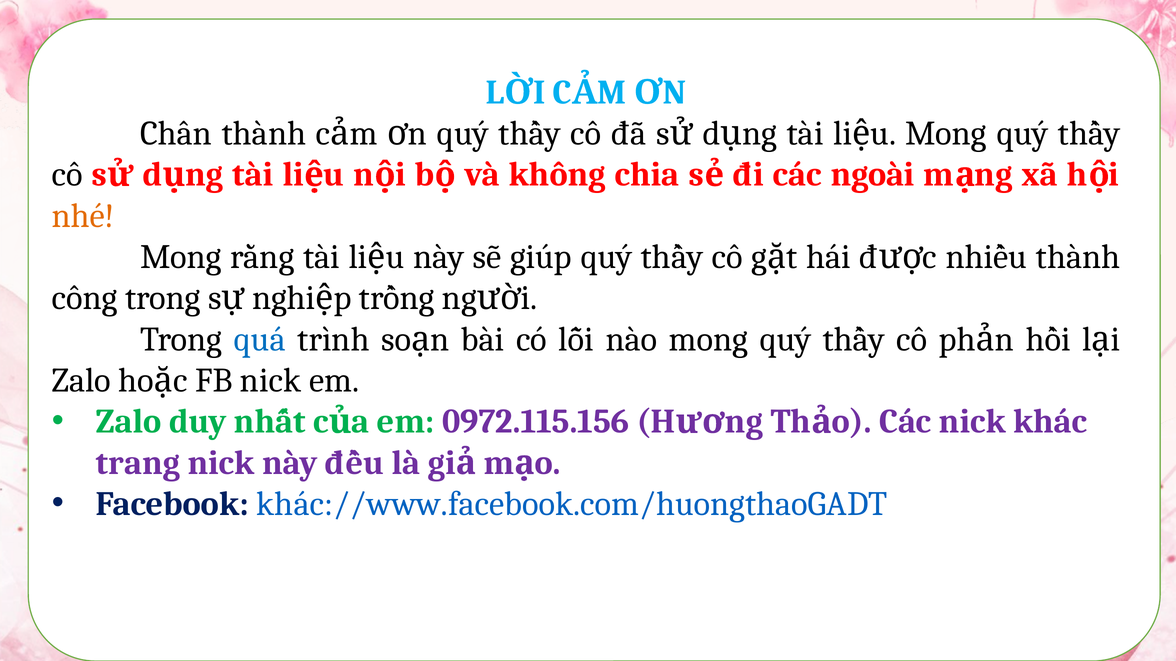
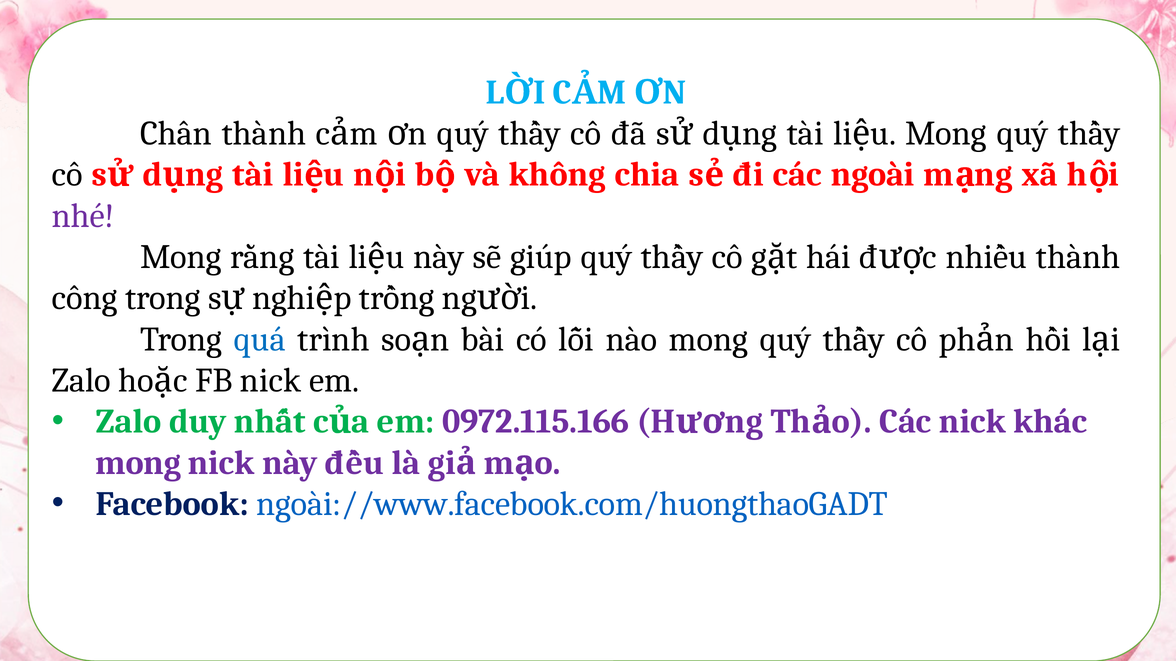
nhé colour: orange -> purple (83, 216)
0972.115.156: 0972.115.156 -> 0972.115.166 (536, 422)
trang: trang -> mong (138, 463)
khác://www.facebook.com/huongthaoGADT: khác://www.facebook.com/huongthaoGADT -> ngoài://www.facebook.com/huongthaoGADT (572, 504)
